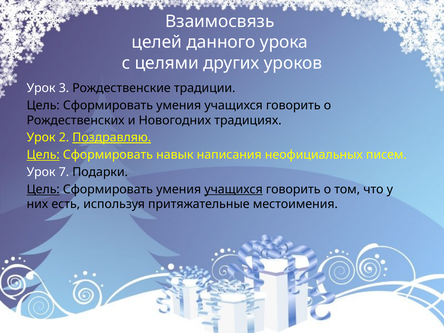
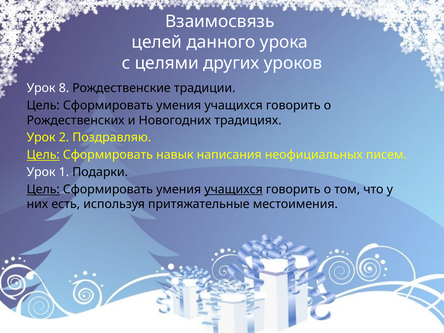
3: 3 -> 8 (64, 88)
Поздравляю underline: present -> none (112, 138)
7: 7 -> 1 (64, 172)
